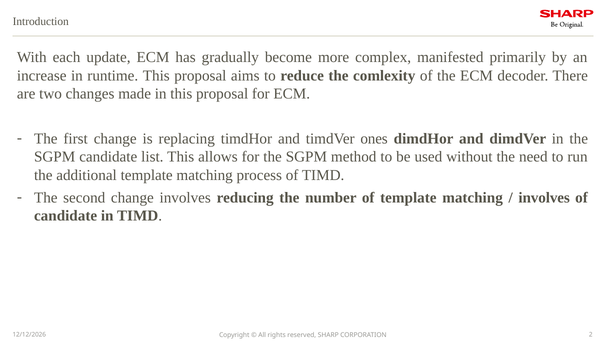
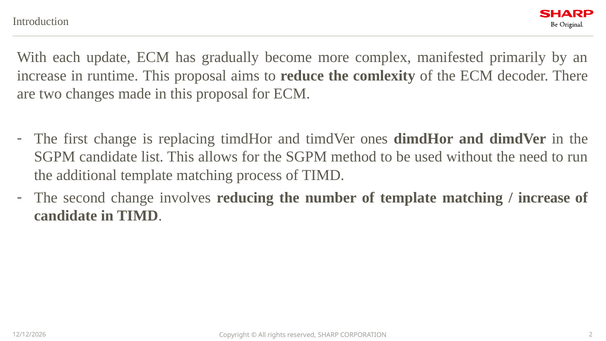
involves: involves -> increase (544, 198)
